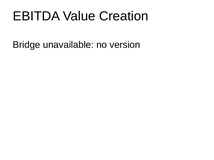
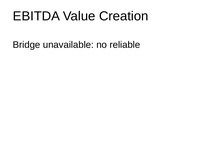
version: version -> reliable (125, 45)
